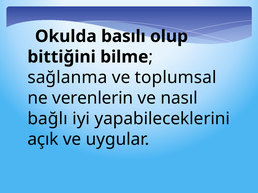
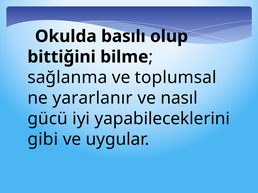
verenlerin: verenlerin -> yararlanır (93, 98)
bağlı: bağlı -> gücü (48, 119)
açık: açık -> gibi (43, 140)
